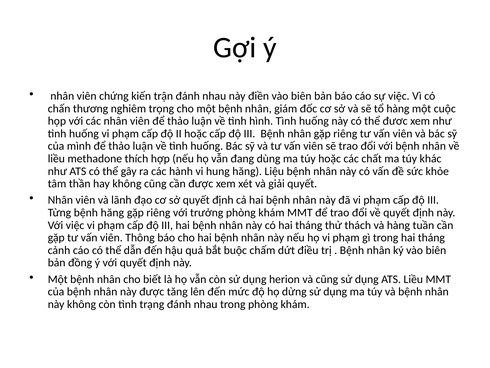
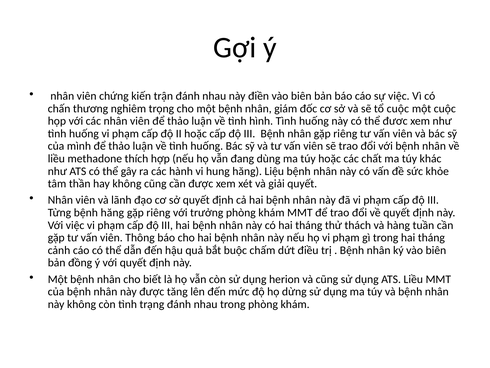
tổ hàng: hàng -> cuộc (398, 108)
